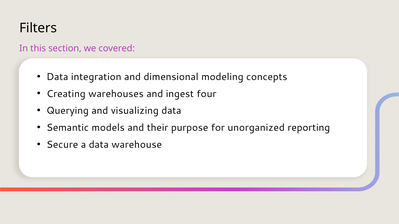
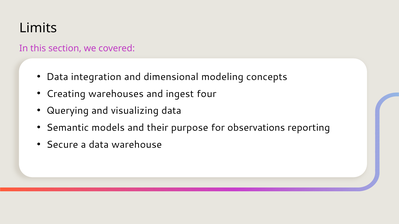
Filters: Filters -> Limits (38, 28)
unorganized: unorganized -> observations (256, 128)
